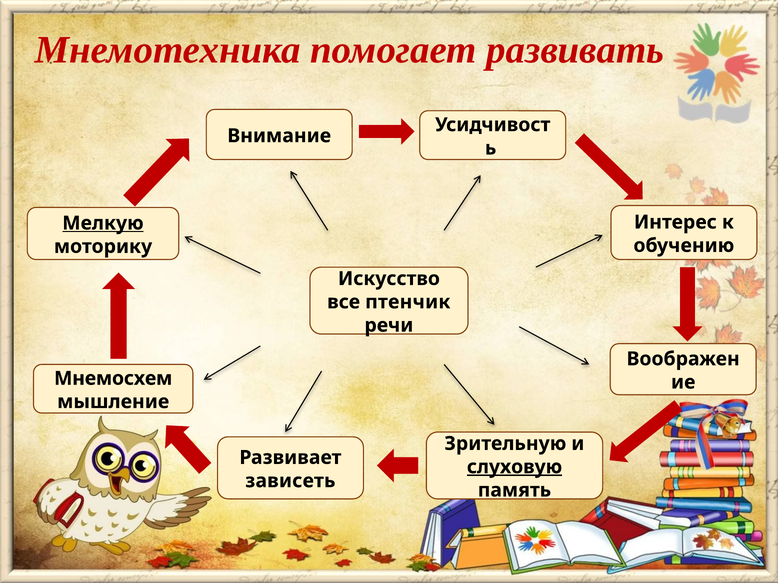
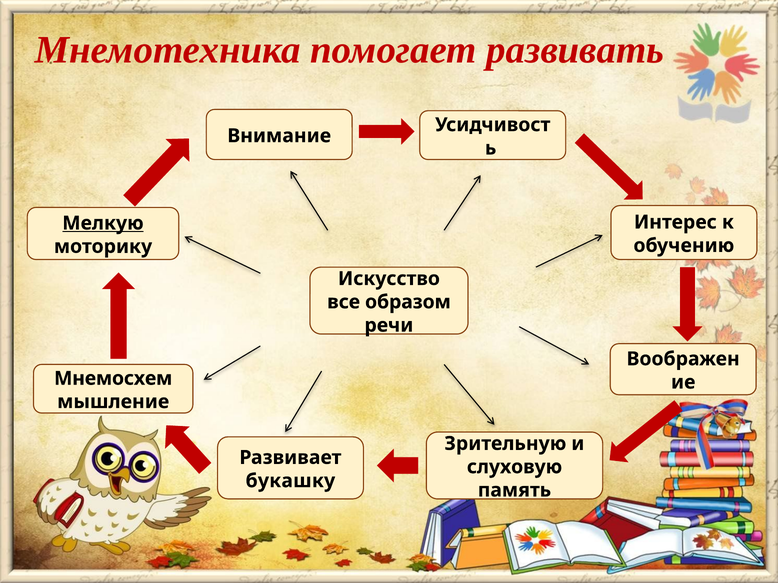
птенчик: птенчик -> образом (408, 302)
слуховую underline: present -> none (514, 467)
зависеть: зависеть -> букашку (290, 481)
